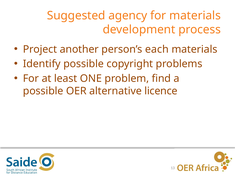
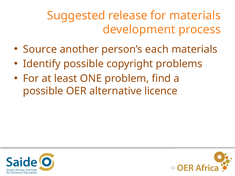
agency: agency -> release (128, 16)
Project: Project -> Source (40, 49)
